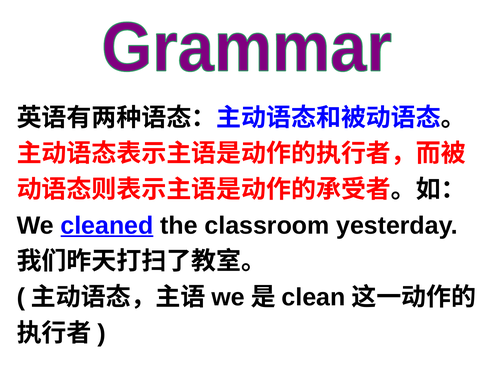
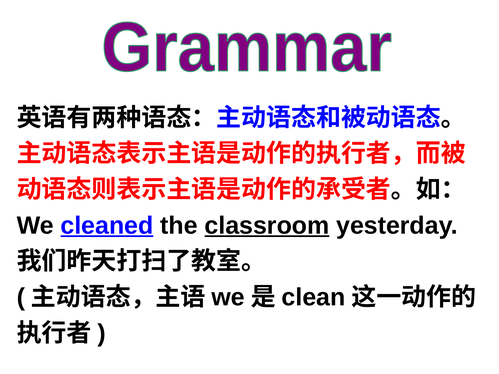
classroom underline: none -> present (267, 226)
